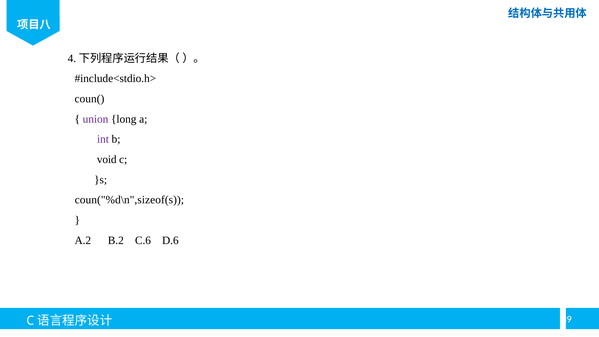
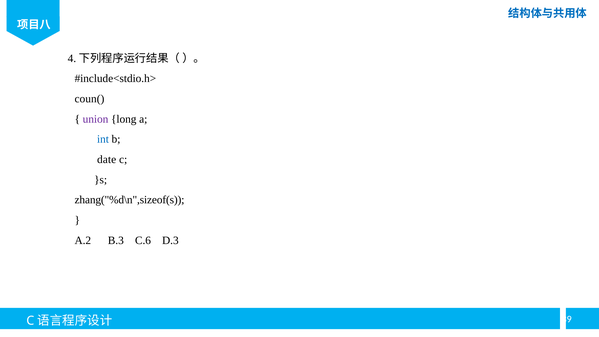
int colour: purple -> blue (103, 139)
void: void -> date (107, 159)
coun("%d\n",sizeof(s: coun("%d\n",sizeof(s -> zhang("%d\n",sizeof(s (130, 200)
B.2: B.2 -> B.3 (116, 240)
D.6: D.6 -> D.3 (170, 240)
